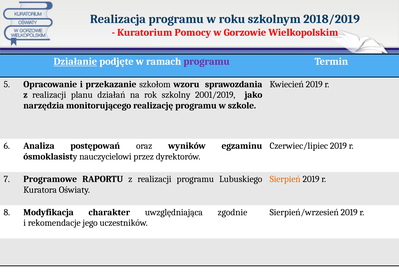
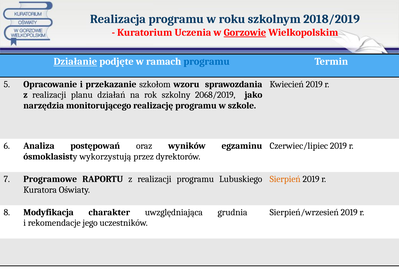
Pomocy: Pomocy -> Uczenia (193, 33)
Gorzowie underline: none -> present (245, 33)
programu colour: purple -> blue (207, 62)
2001/2019: 2001/2019 -> 2068/2019 (215, 95)
nauczycielowi: nauczycielowi -> wykorzystują (105, 157)
zgodnie: zgodnie -> grudnia (232, 212)
